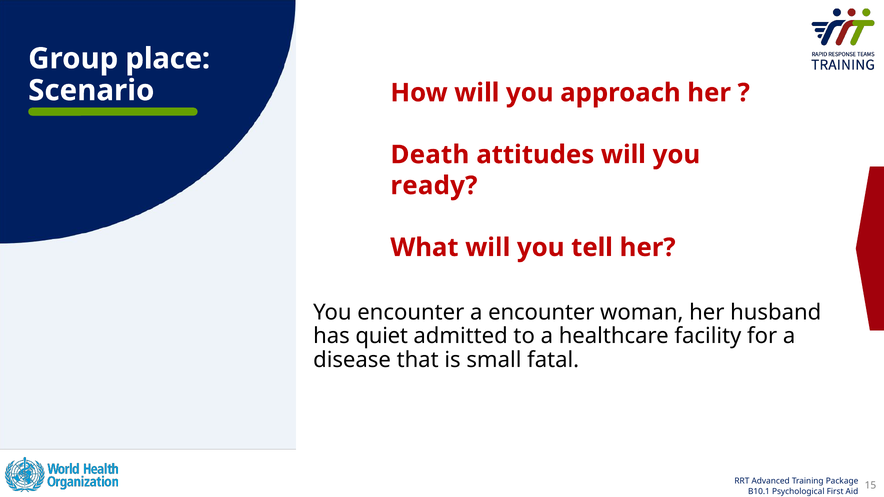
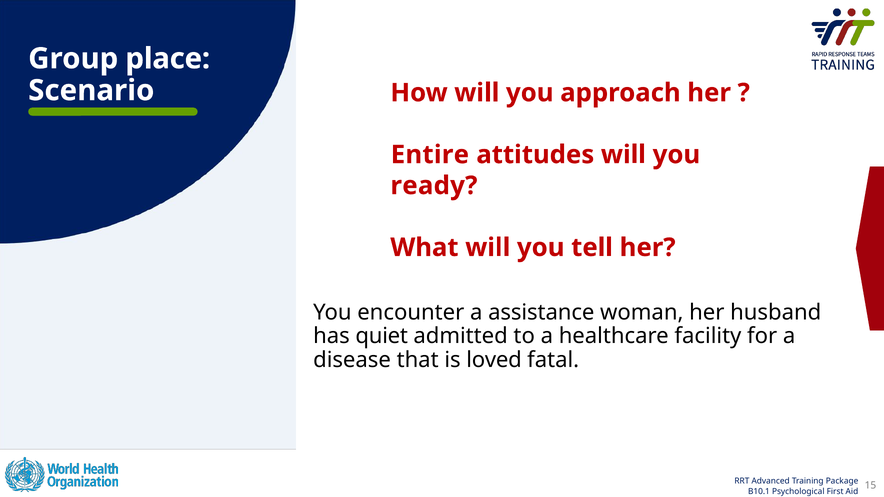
Death: Death -> Entire (430, 155)
a encounter: encounter -> assistance (541, 312)
small: small -> loved (494, 360)
